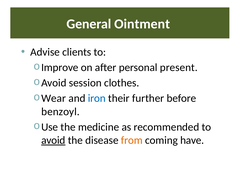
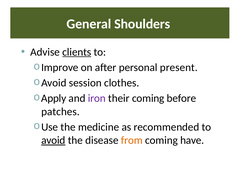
Ointment: Ointment -> Shoulders (142, 24)
clients underline: none -> present (77, 52)
Wear: Wear -> Apply (54, 98)
iron colour: blue -> purple (97, 98)
their further: further -> coming (148, 98)
benzoyl: benzoyl -> patches (61, 112)
